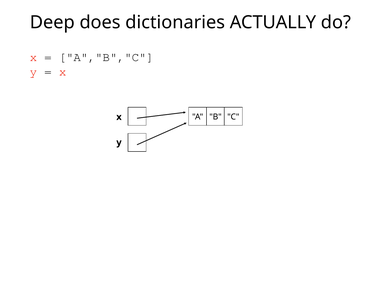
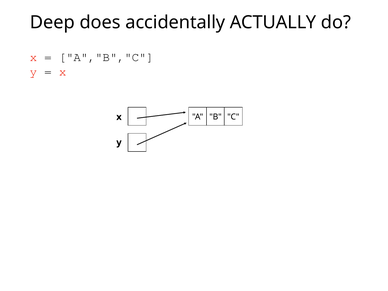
dictionaries: dictionaries -> accidentally (175, 22)
